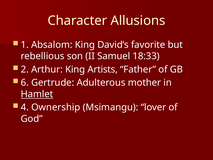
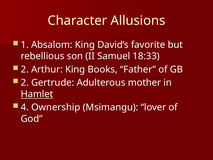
Artists: Artists -> Books (103, 69)
6: 6 -> 2 (25, 83)
